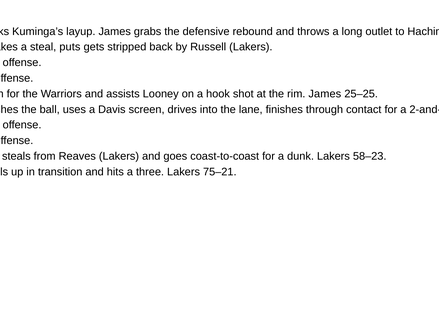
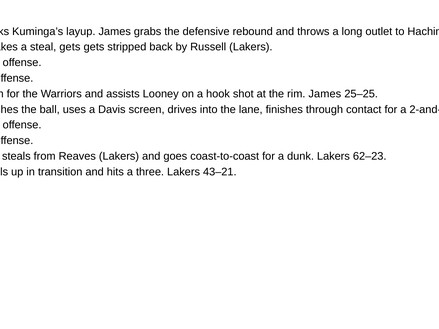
steal puts: puts -> gets (70, 47)
58–23: 58–23 -> 62–23 (370, 156)
75–21: 75–21 -> 43–21 (220, 172)
